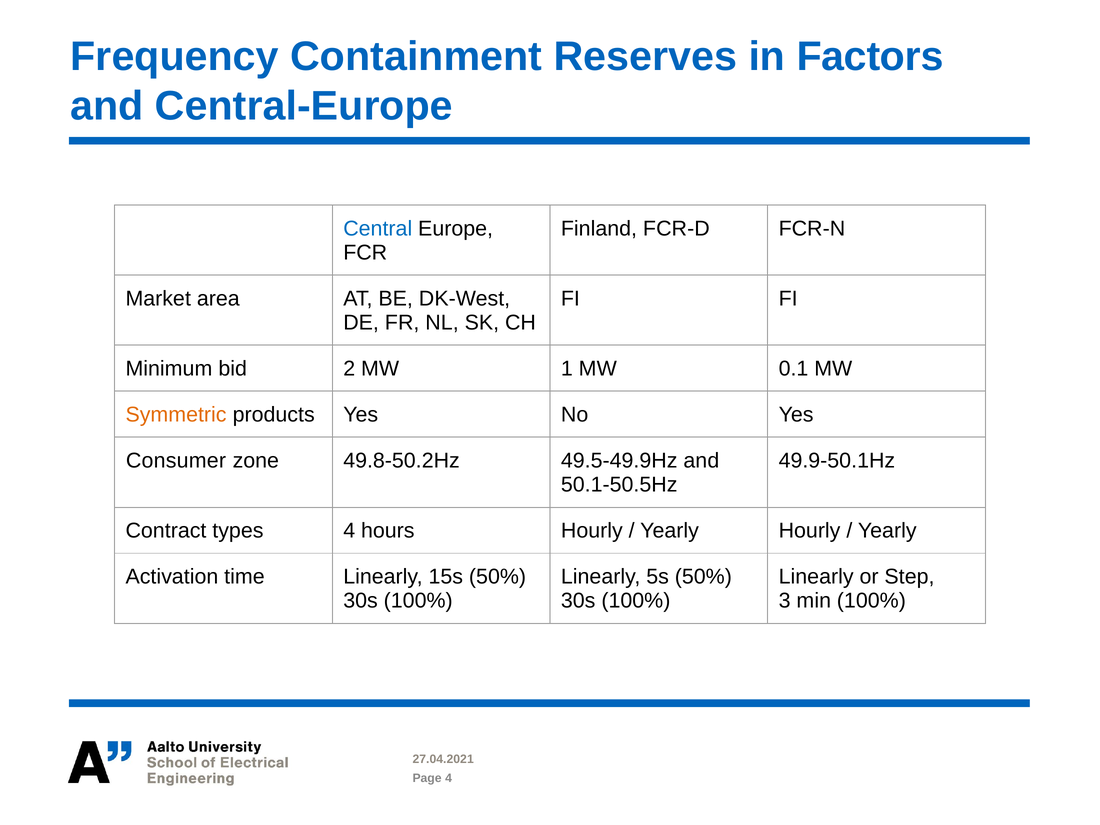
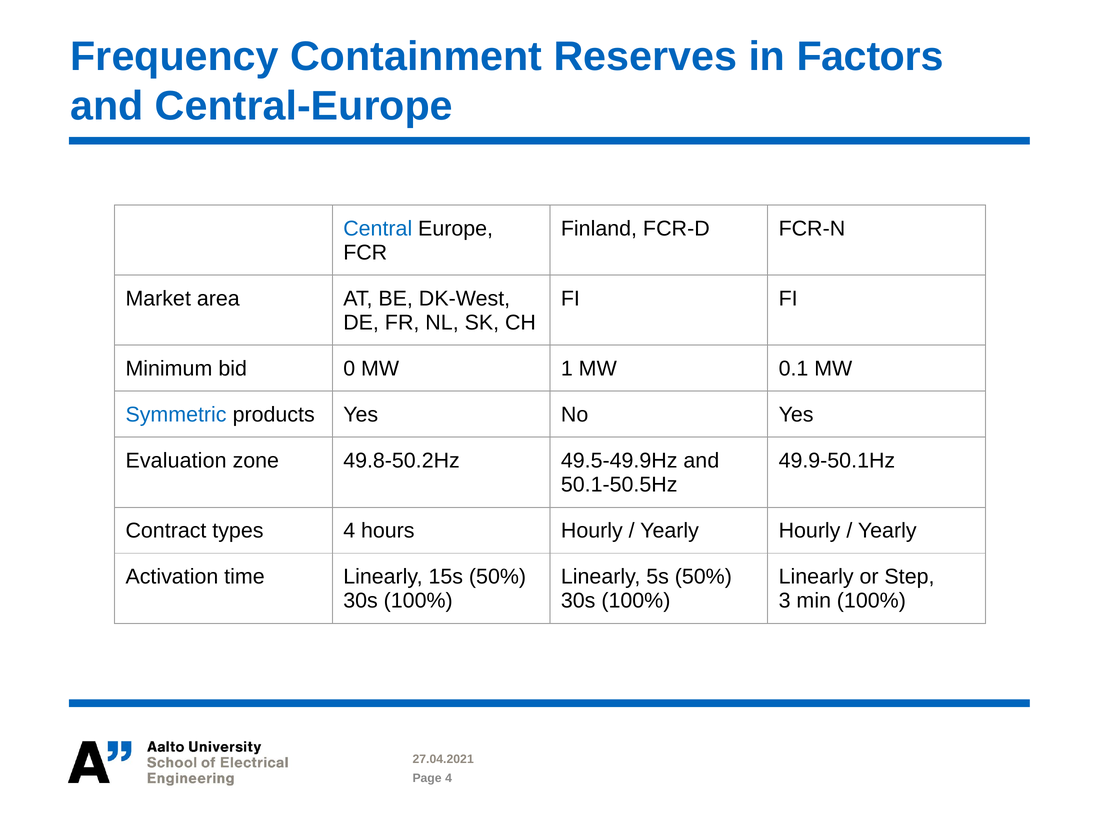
2: 2 -> 0 (349, 369)
Symmetric colour: orange -> blue (176, 415)
Consumer: Consumer -> Evaluation (176, 461)
